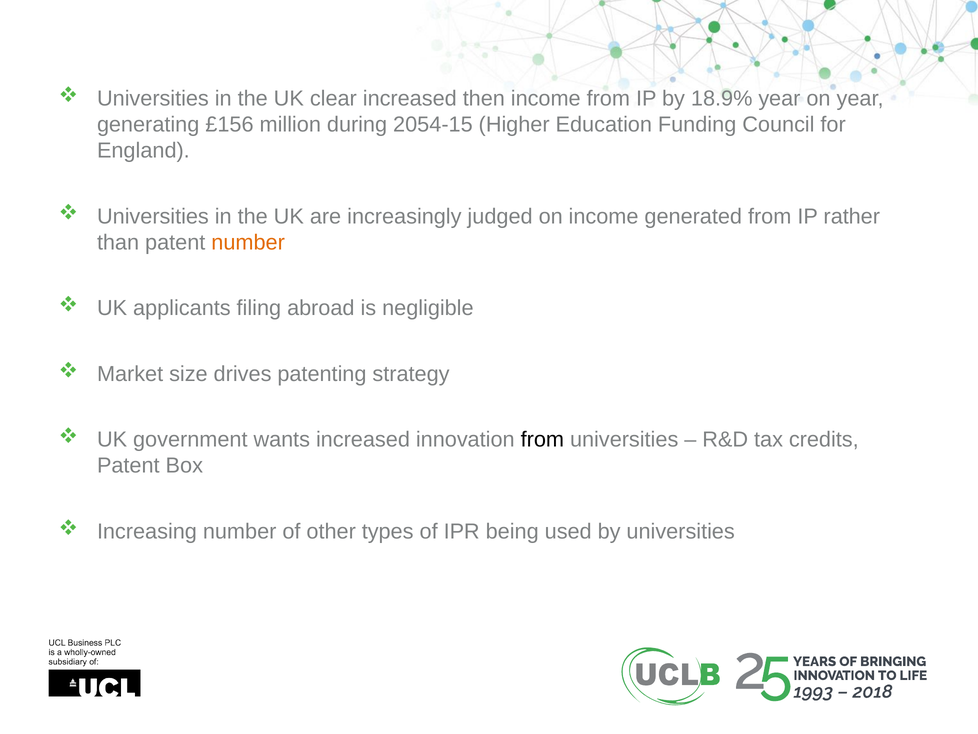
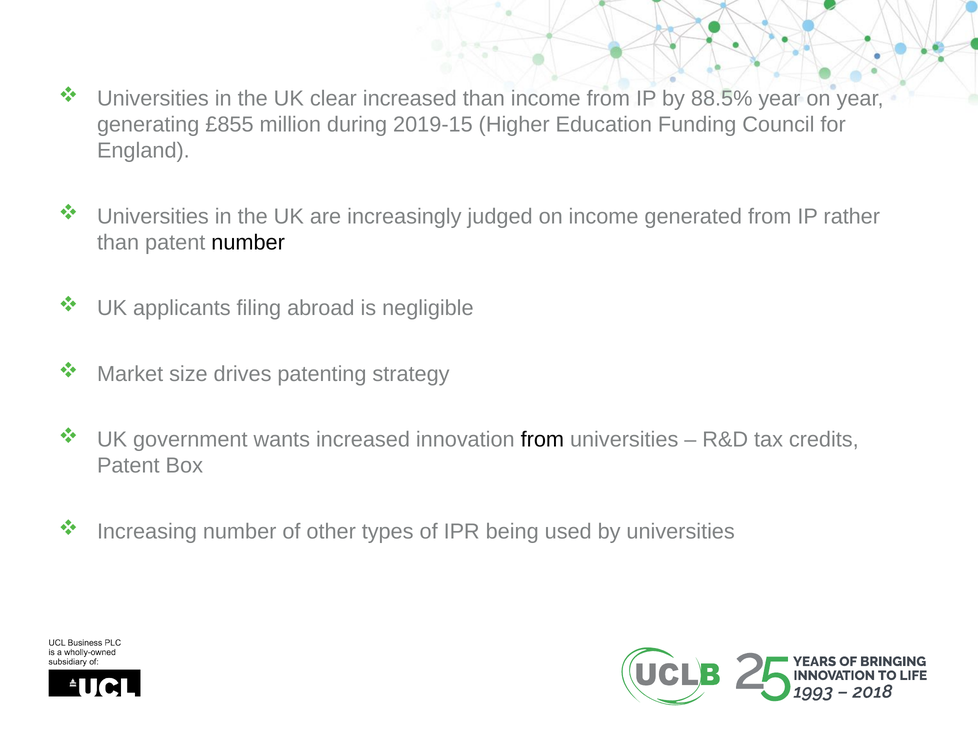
increased then: then -> than (484, 98)
18.9%: 18.9% -> 88.5% (722, 98)
£156: £156 -> £855 (229, 124)
2054-15: 2054-15 -> 2019-15 (433, 124)
number colour: orange -> black (248, 242)
